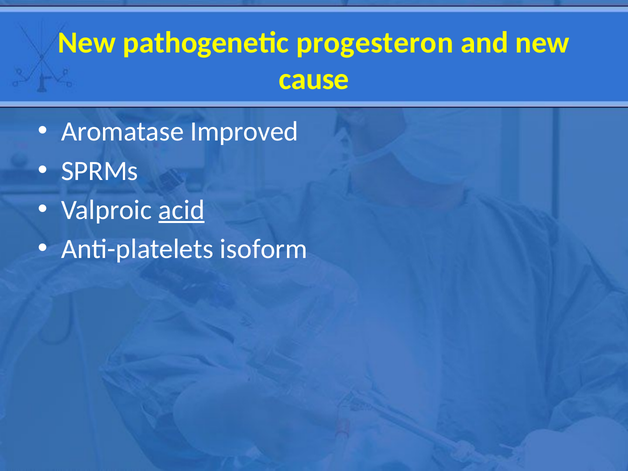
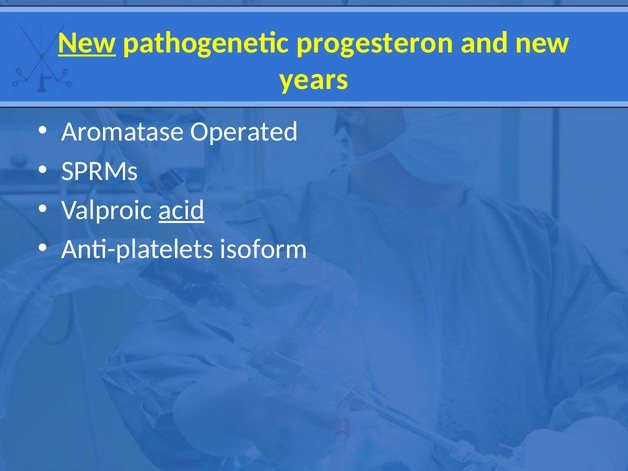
New underline: none -> present (87, 42)
cause: cause -> years (314, 79)
Improved: Improved -> Operated (244, 132)
